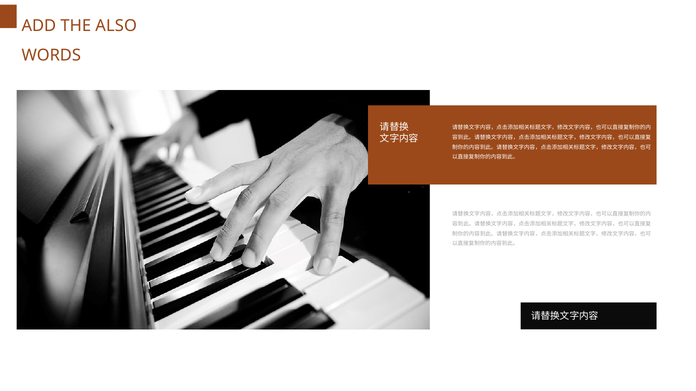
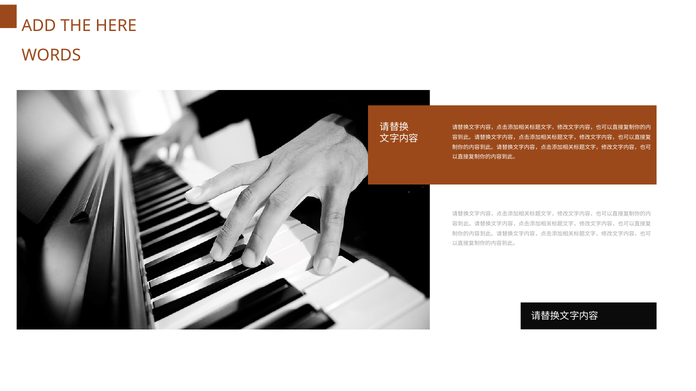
ALSO: ALSO -> HERE (116, 26)
